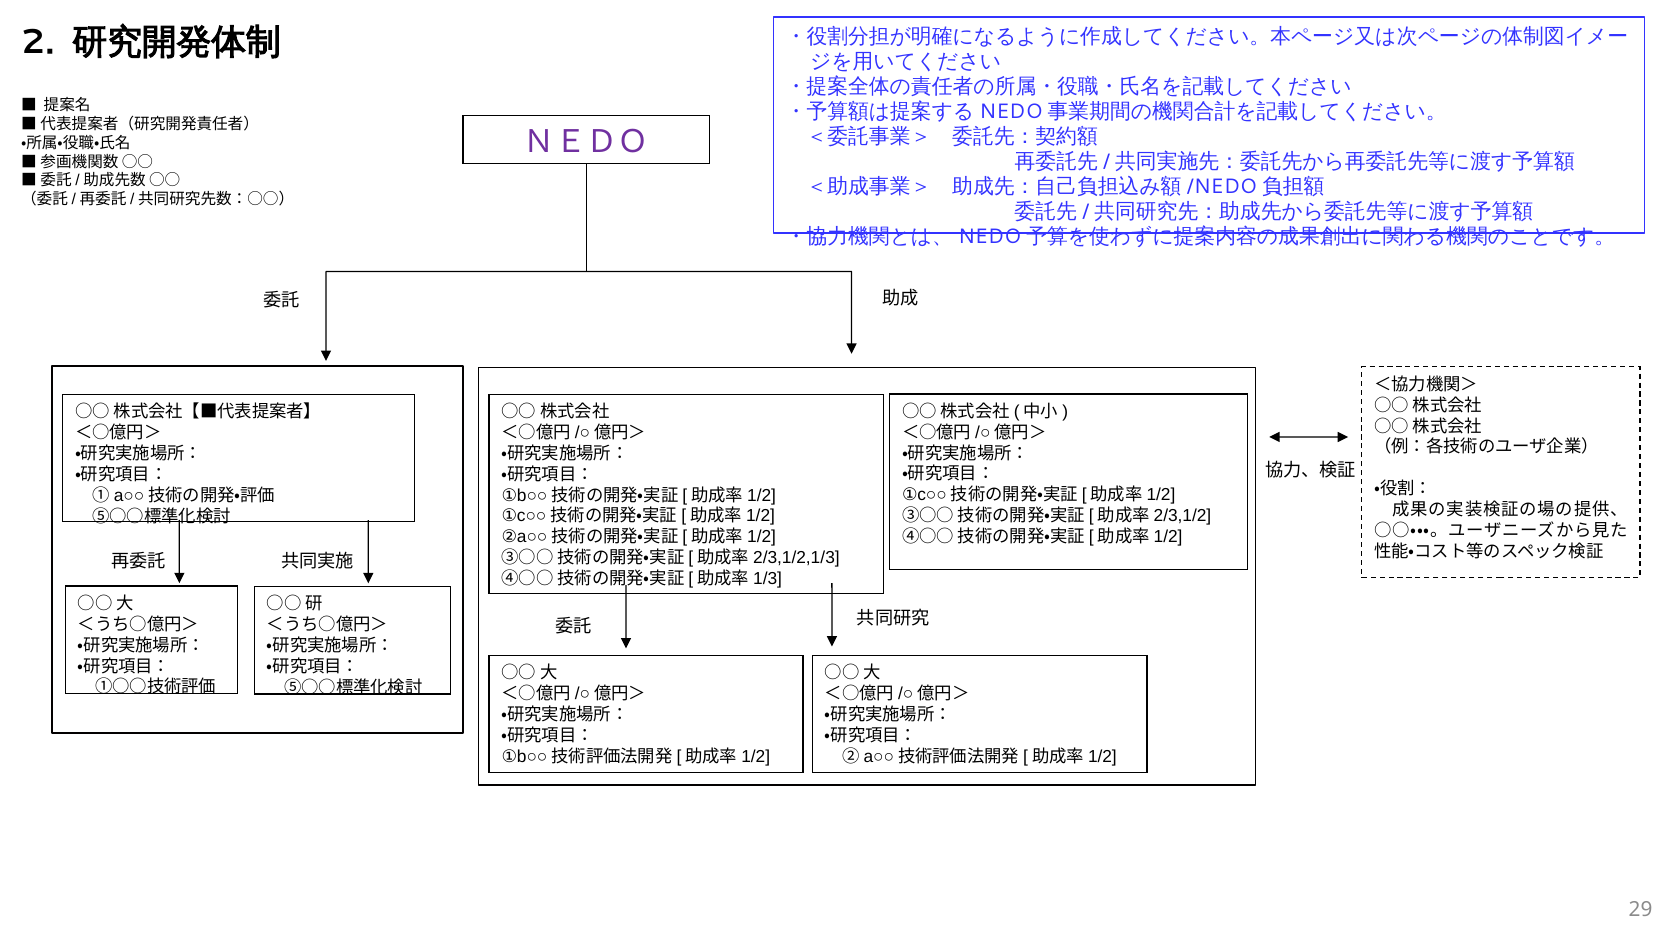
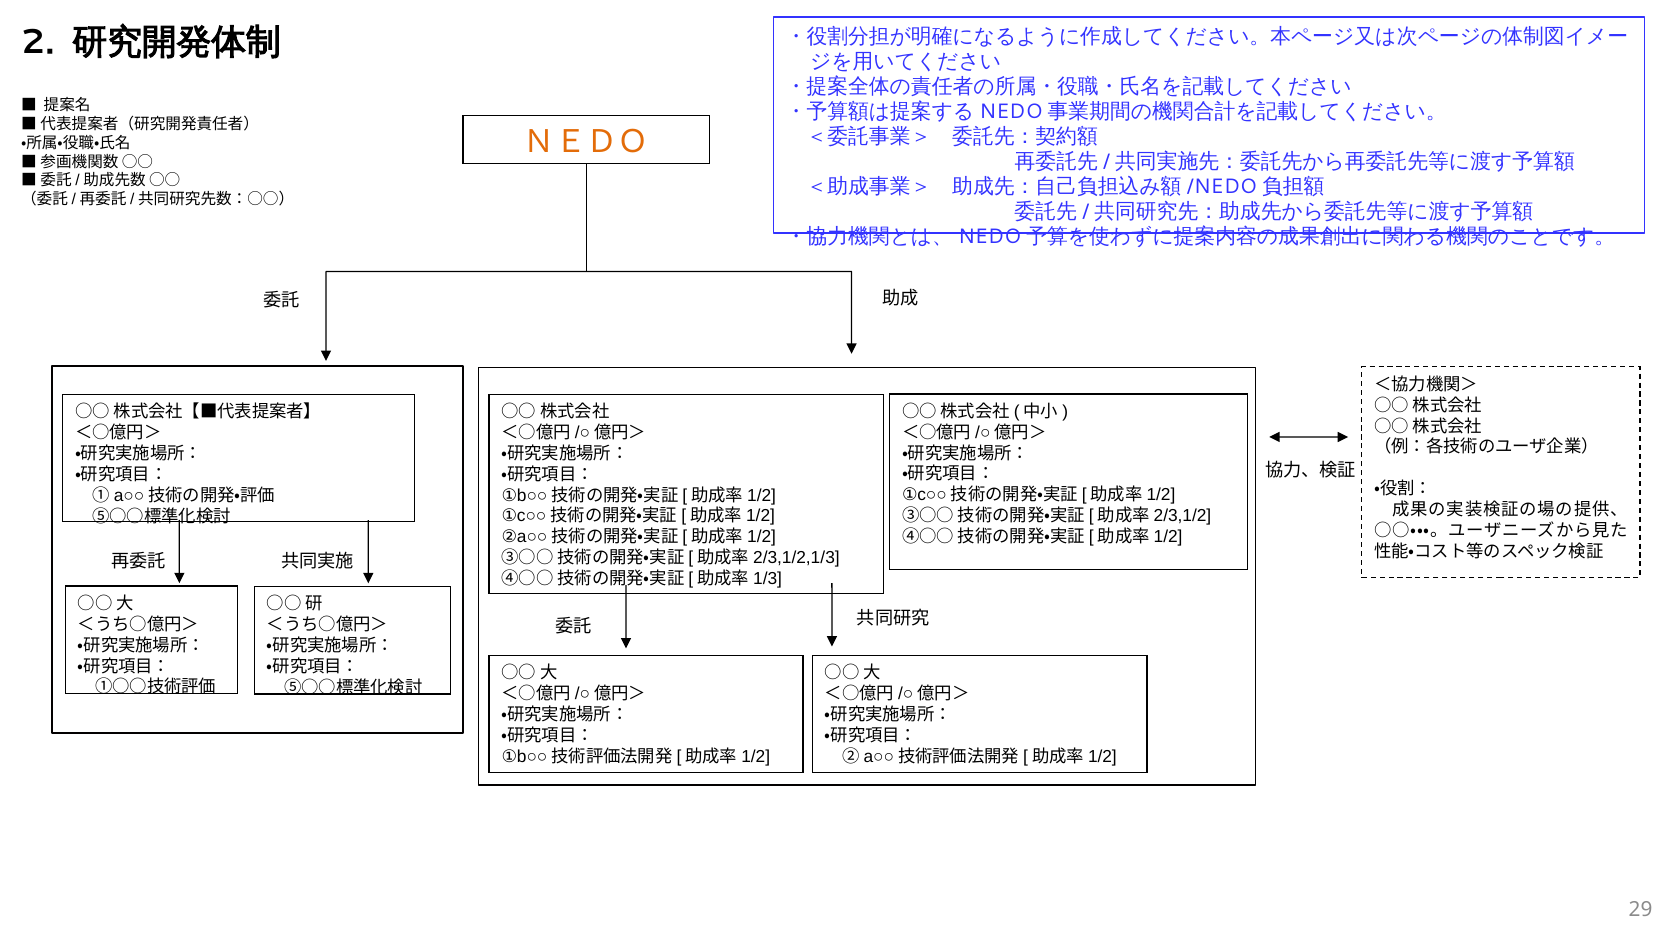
ＮＥＤＯ colour: purple -> orange (586, 142)
